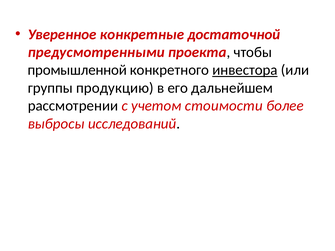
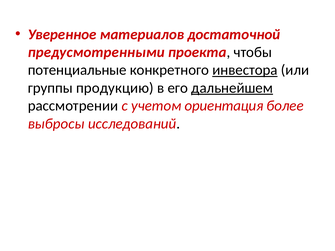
конкретные: конкретные -> материалов (142, 34)
промышленной: промышленной -> потенциальные (77, 70)
дальнейшем underline: none -> present (232, 88)
стоимости: стоимости -> ориентация (224, 106)
